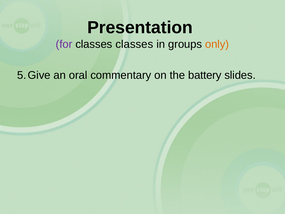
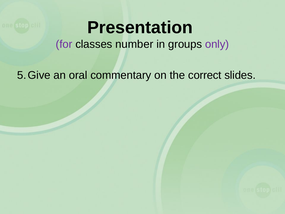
classes classes: classes -> number (134, 44)
only colour: orange -> purple (217, 44)
battery: battery -> correct (205, 75)
